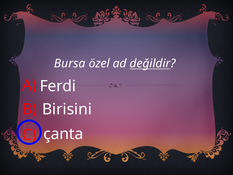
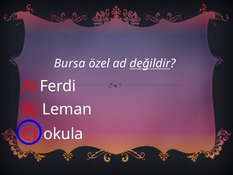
Birisini: Birisini -> Leman (67, 109)
çanta: çanta -> okula (63, 134)
